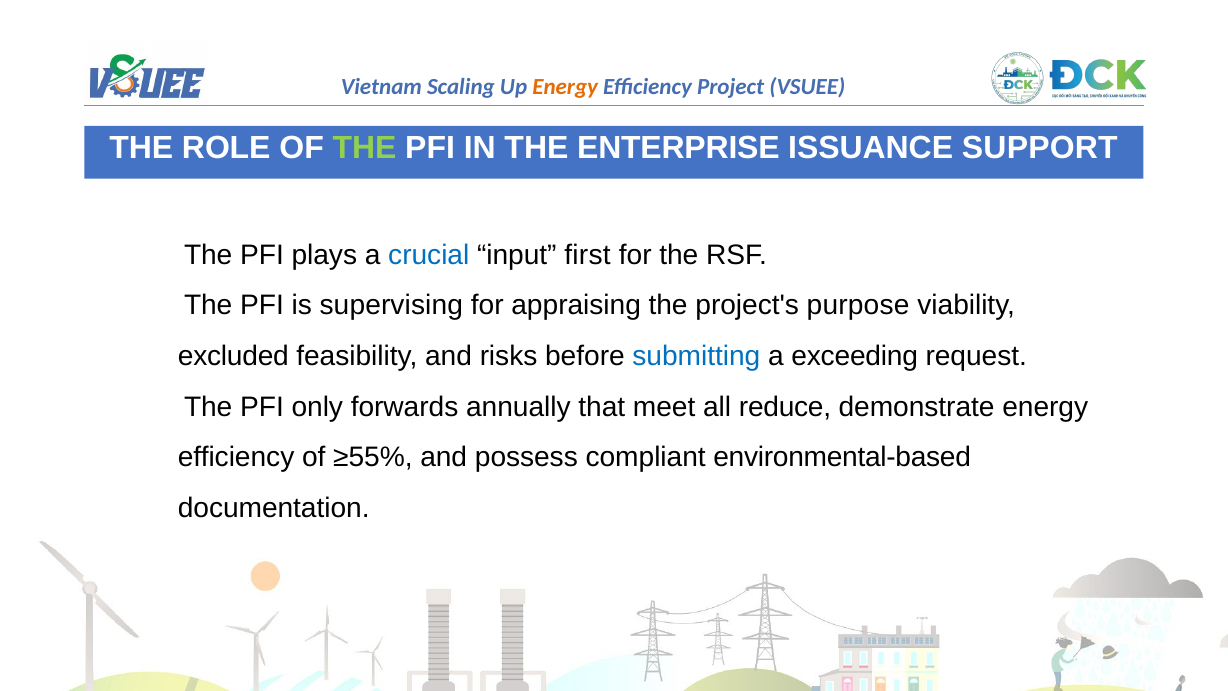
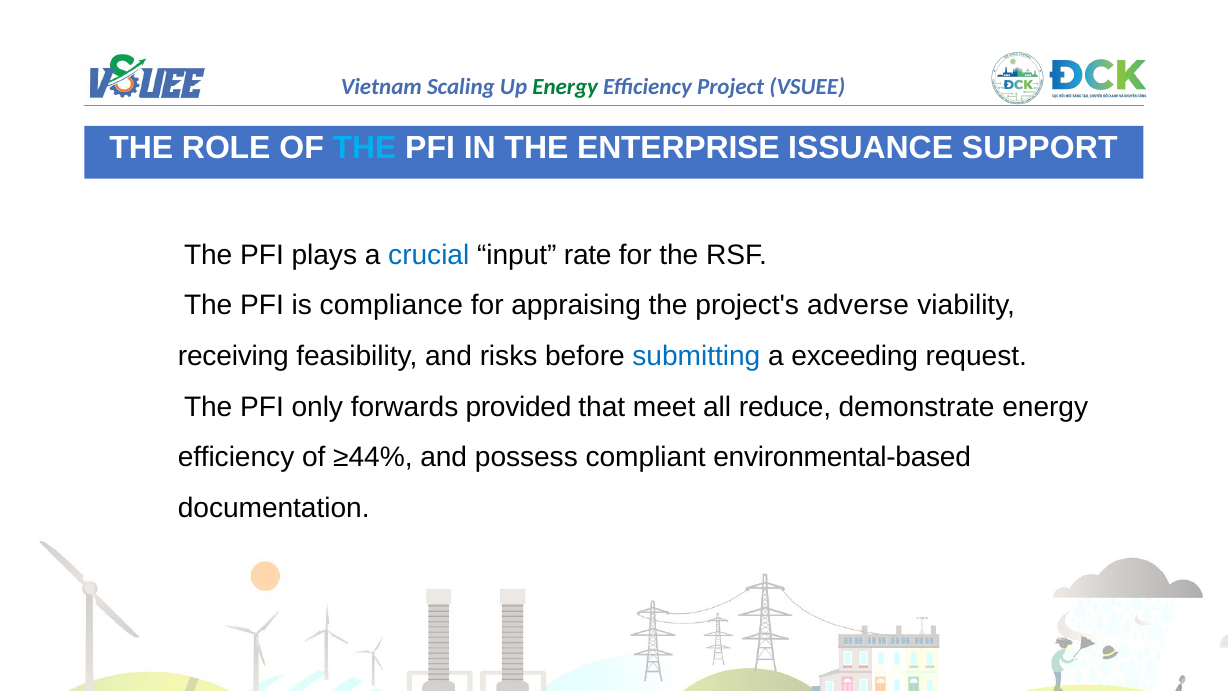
Energy colour: orange -> green (565, 87)
THE colour: light green -> light blue (365, 148)
first: first -> rate (588, 255)
supervising: supervising -> compliance (391, 305)
purpose: purpose -> adverse (858, 305)
excluded: excluded -> receiving (233, 356)
annually: annually -> provided (519, 407)
≥55%: ≥55% -> ≥44% (373, 457)
